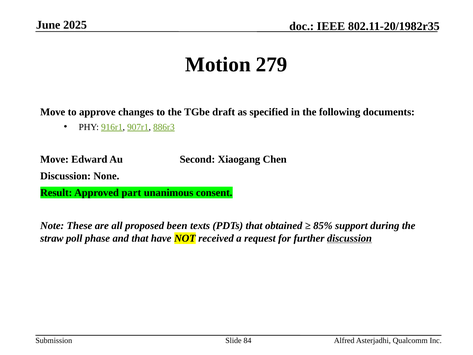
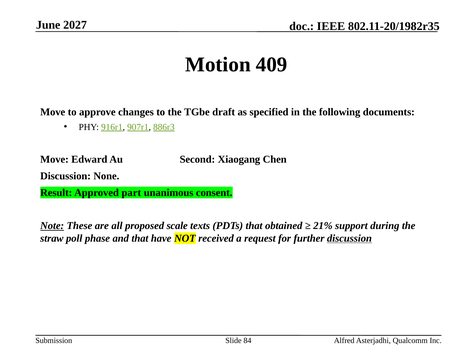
2025: 2025 -> 2027 (75, 25)
279: 279 -> 409 (272, 64)
Note underline: none -> present (52, 226)
been: been -> scale (177, 226)
85%: 85% -> 21% (323, 226)
